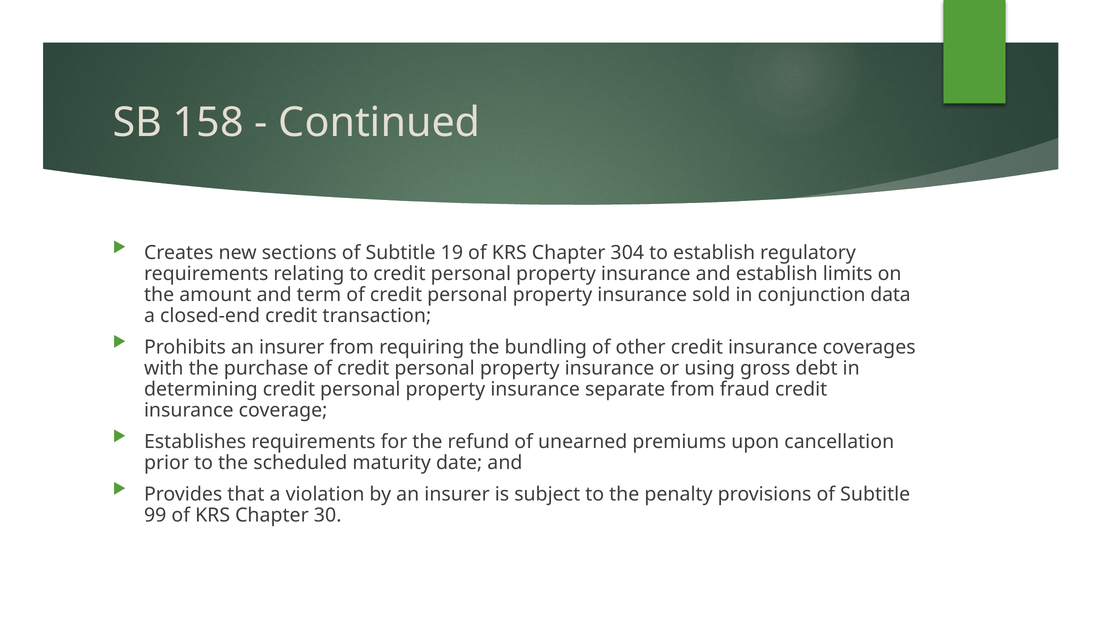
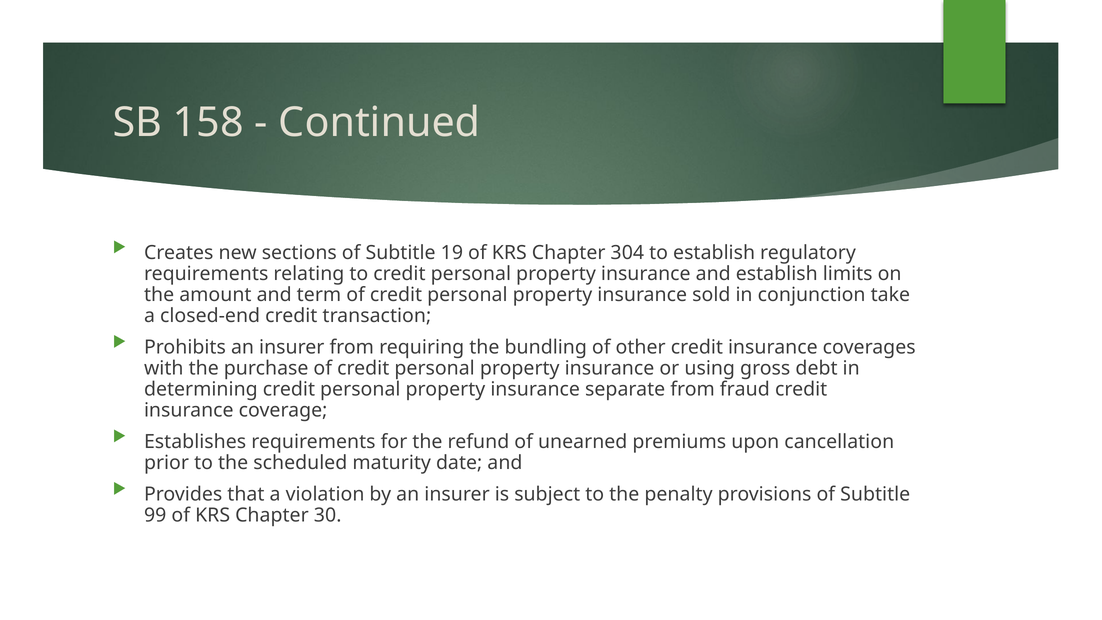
data: data -> take (890, 295)
